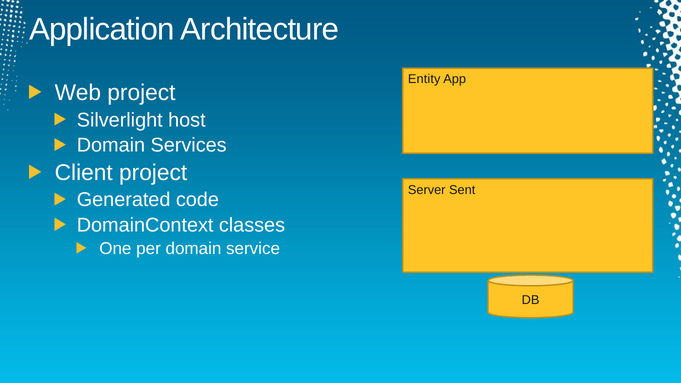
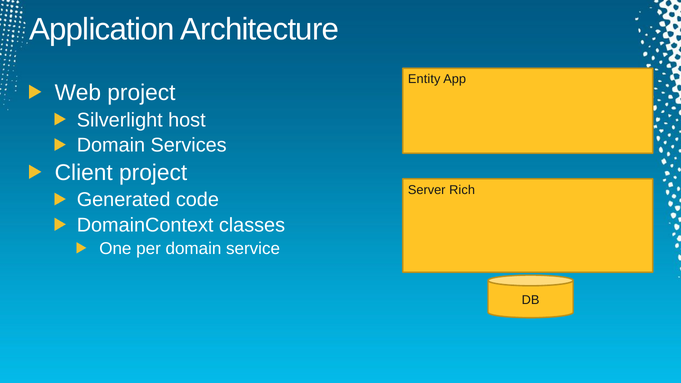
Sent: Sent -> Rich (462, 190)
